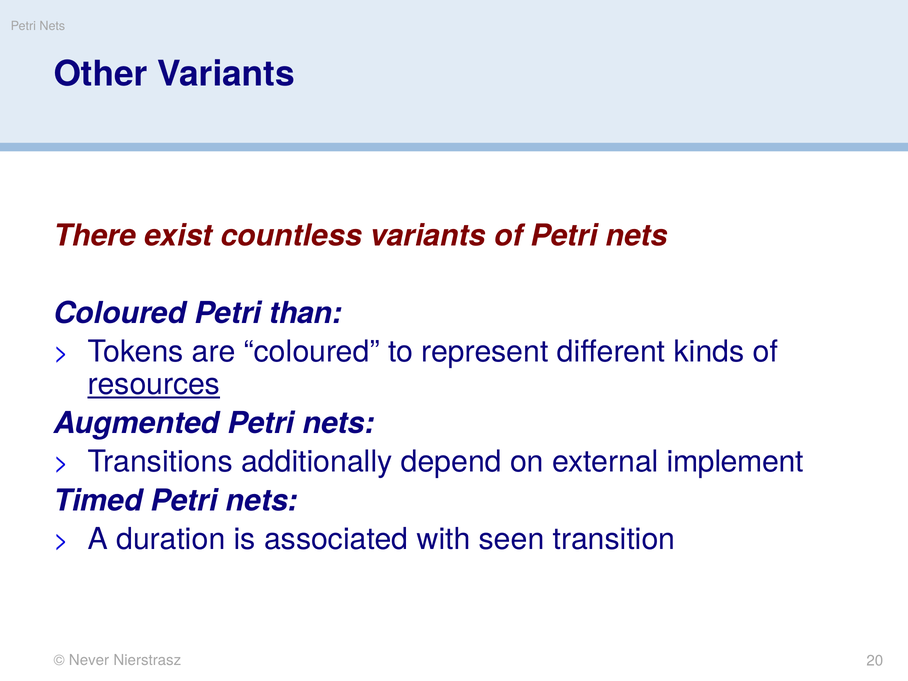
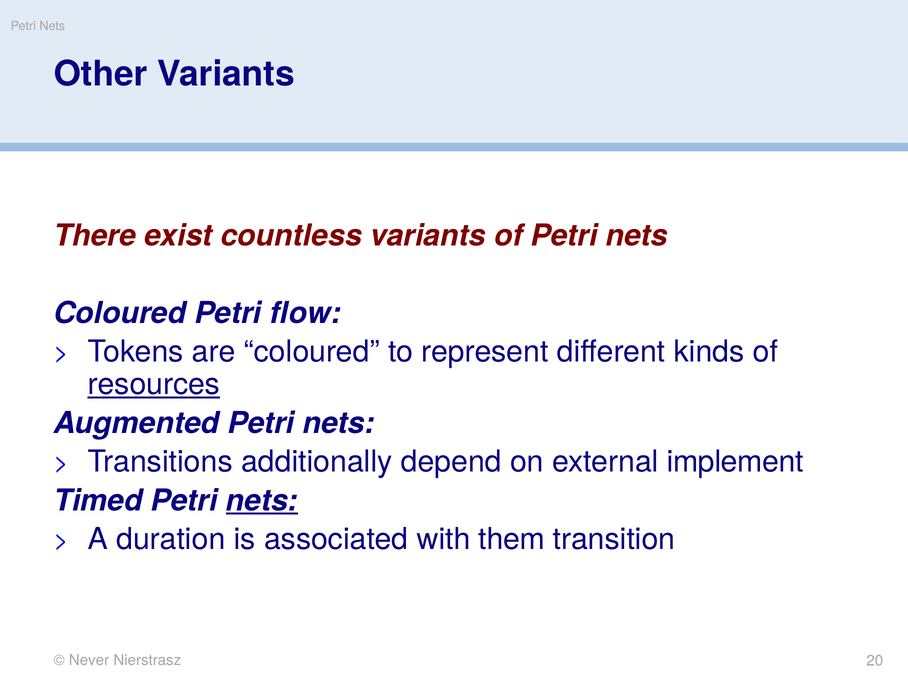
than: than -> flow (305, 313)
nets underline: none -> present (262, 501)
seen: seen -> them (512, 539)
